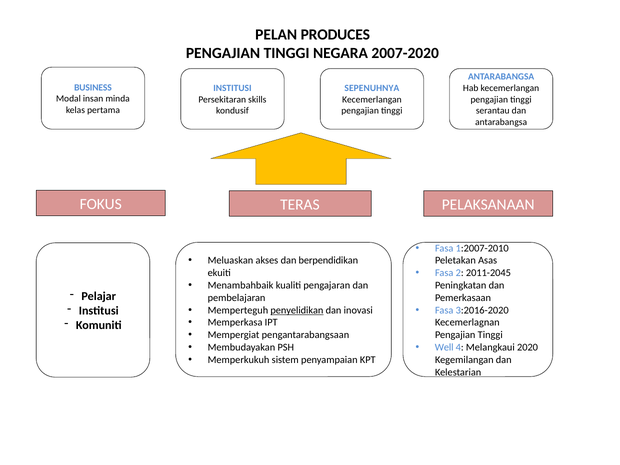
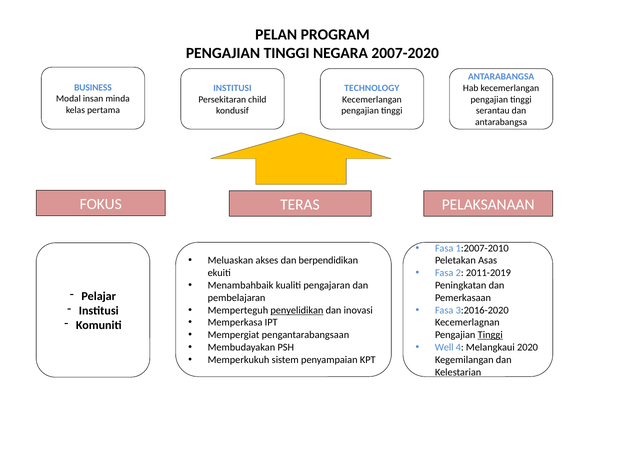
PRODUCES: PRODUCES -> PROGRAM (335, 35)
SEPENUHNYA: SEPENUHNYA -> TECHNOLOGY (372, 88)
skills: skills -> child (257, 99)
2011-2045: 2011-2045 -> 2011-2019 (488, 273)
Tinggi underline: none -> present (490, 335)
